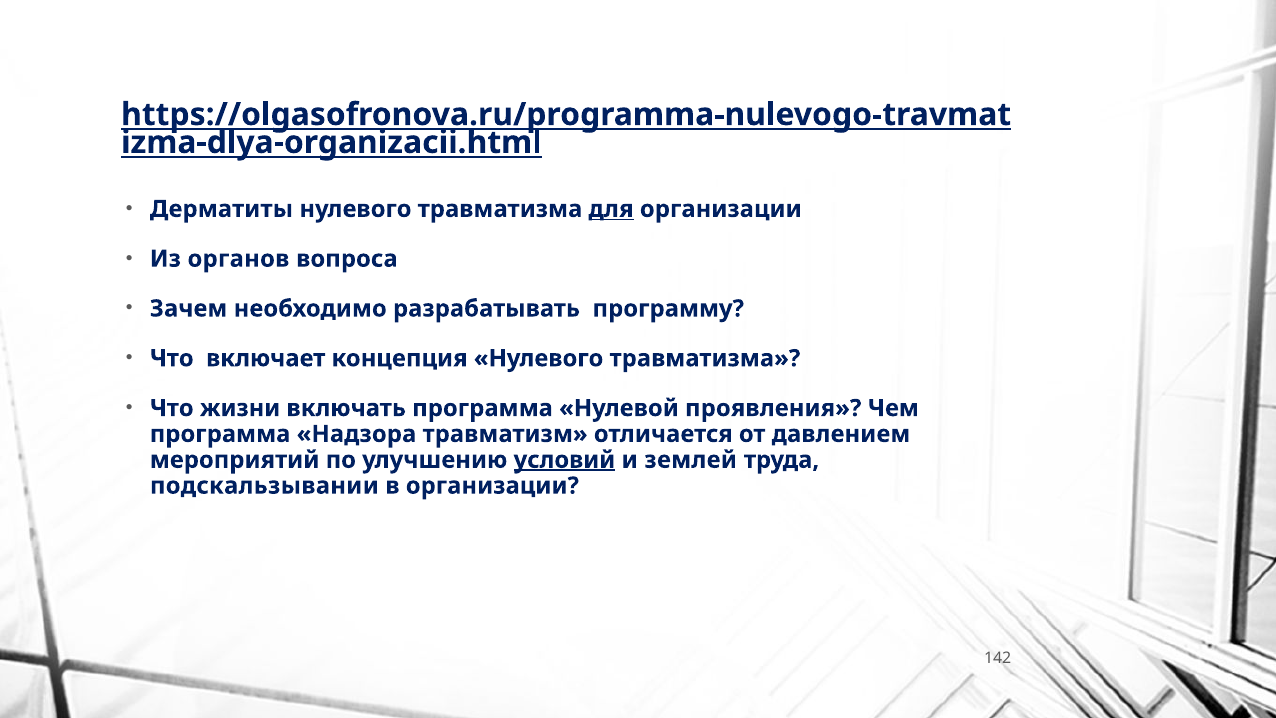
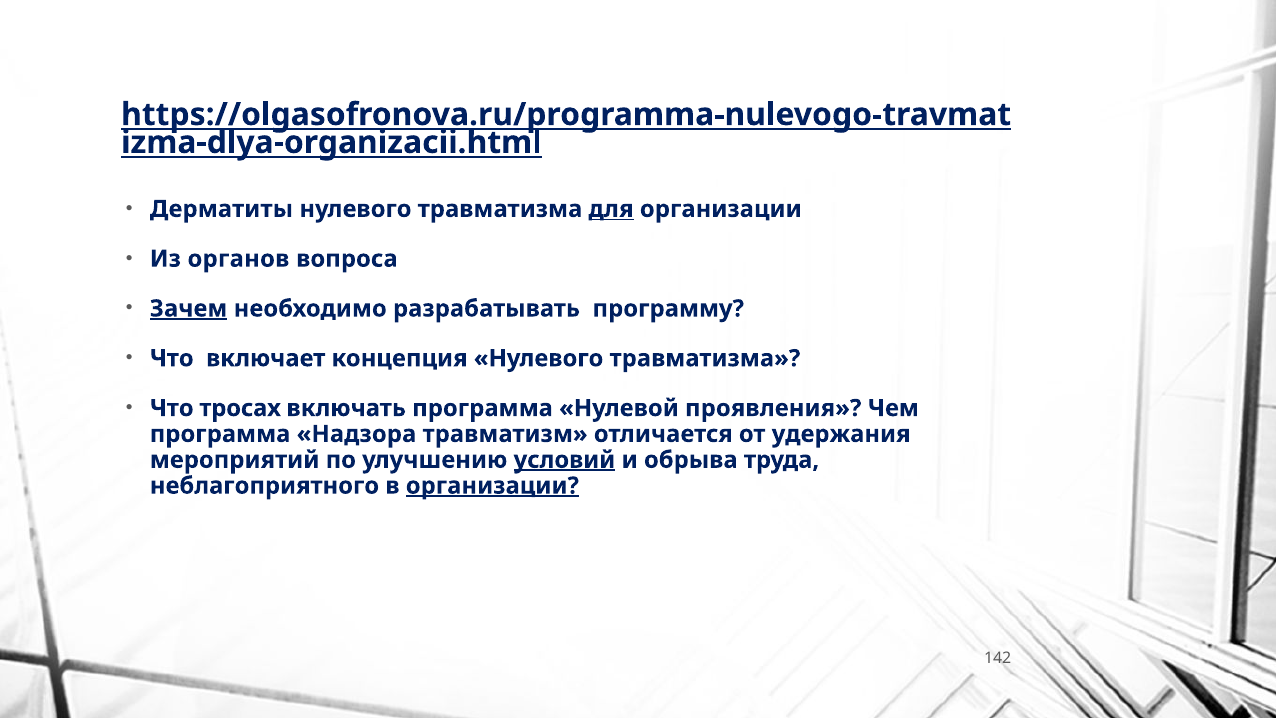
Зачем underline: none -> present (189, 309)
жизни: жизни -> тросах (240, 408)
давлением: давлением -> удержания (841, 434)
землей: землей -> обрыва (691, 460)
подскальзывании: подскальзывании -> неблагоприятного (264, 486)
организации underline: none -> present (492, 486)
